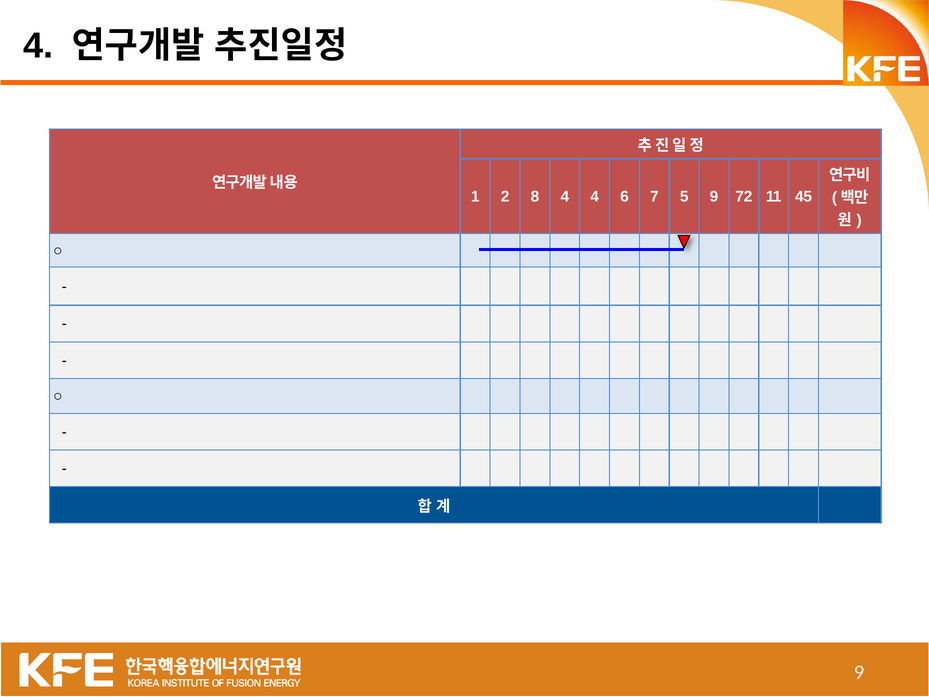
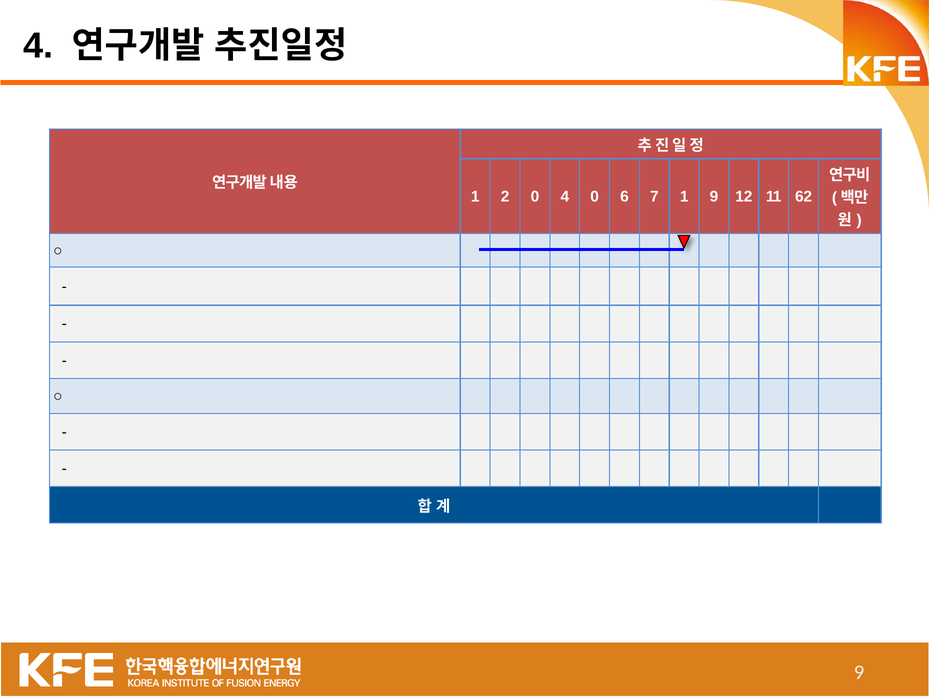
2 8: 8 -> 0 (535, 196)
4 4: 4 -> 0 (595, 196)
7 5: 5 -> 1 (684, 196)
72: 72 -> 12 (744, 196)
45: 45 -> 62 (804, 196)
